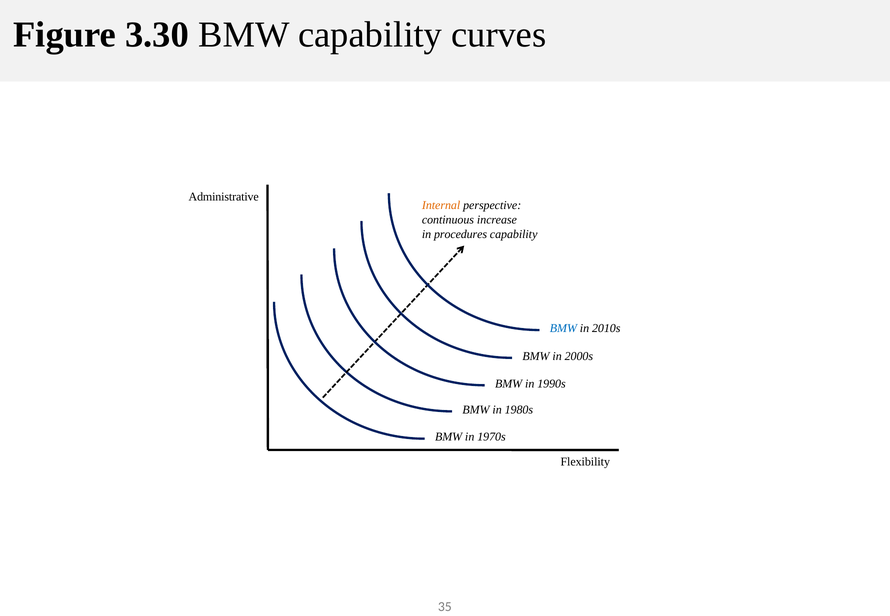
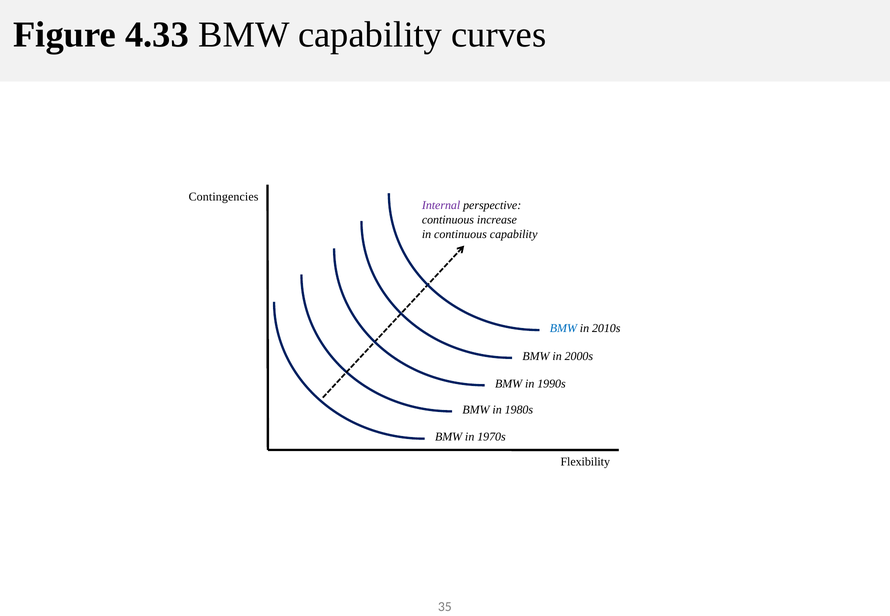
3.30: 3.30 -> 4.33 (157, 35)
Administrative: Administrative -> Contingencies (224, 197)
Internal colour: orange -> purple (441, 206)
in procedures: procedures -> continuous (460, 234)
